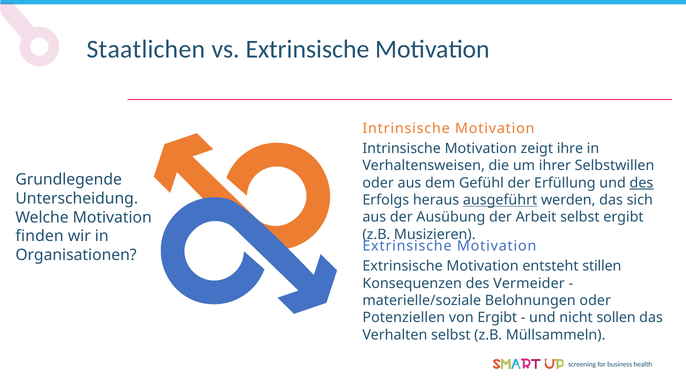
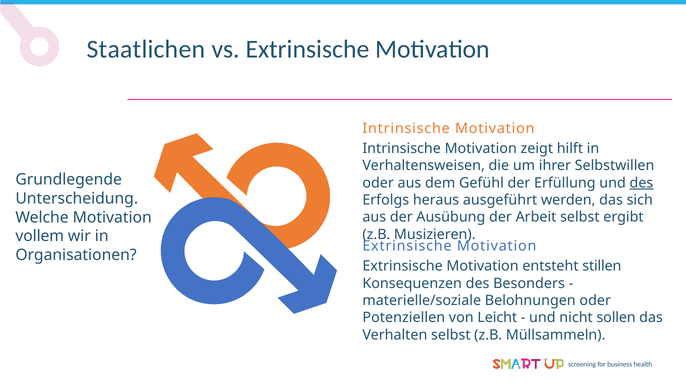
ihre: ihre -> hilft (570, 149)
ausgeführt underline: present -> none (500, 200)
finden: finden -> vollem (40, 236)
Vermeider: Vermeider -> Besonders (529, 283)
von Ergibt: Ergibt -> Leicht (497, 318)
